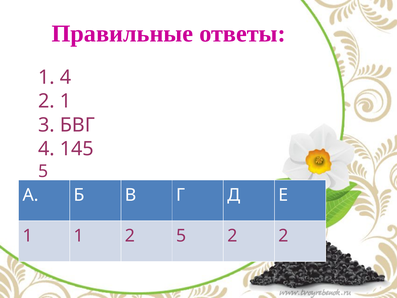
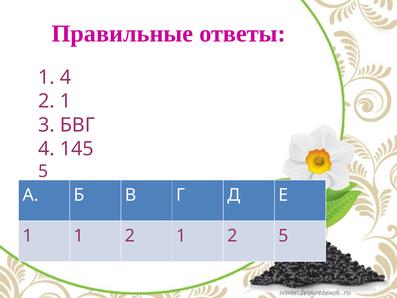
1 2 5: 5 -> 1 (181, 236)
2 2: 2 -> 5 (283, 236)
